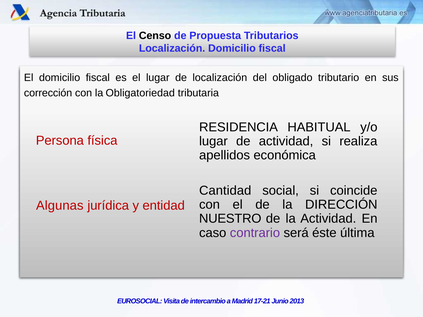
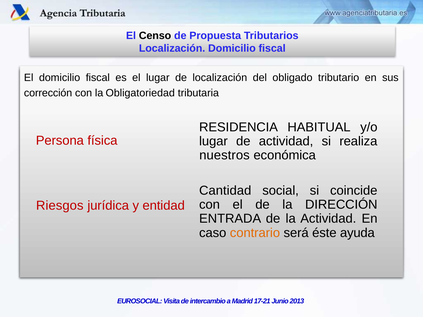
apellidos: apellidos -> nuestros (224, 155)
Algunas: Algunas -> Riesgos (60, 206)
NUESTRO: NUESTRO -> ENTRADA (230, 219)
contrario colour: purple -> orange (255, 233)
última: última -> ayuda (357, 233)
